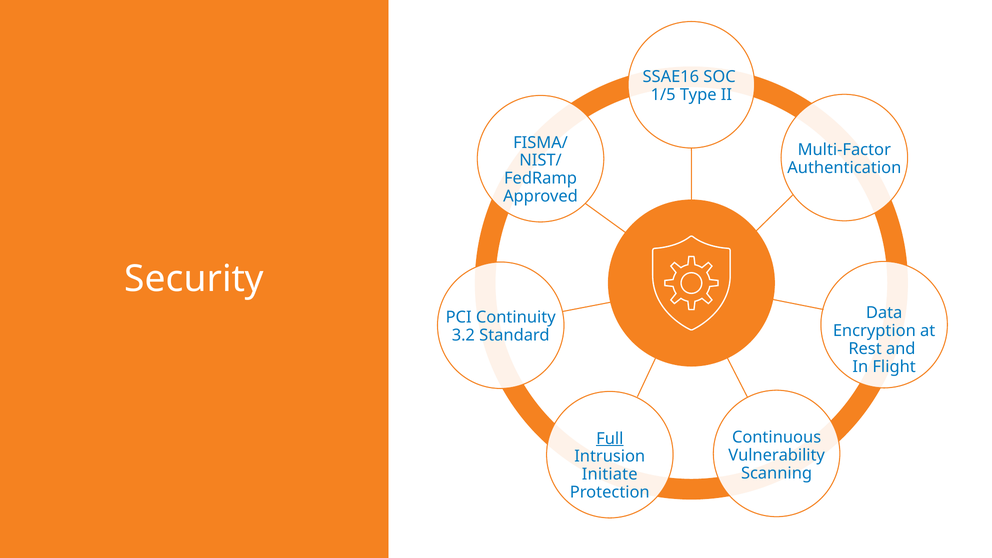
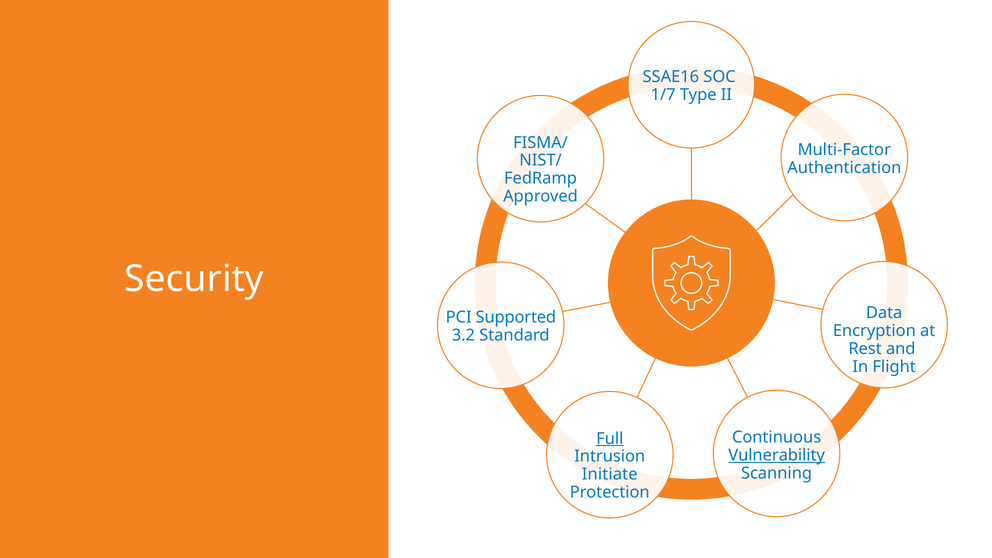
1/5: 1/5 -> 1/7 (663, 95)
Continuity: Continuity -> Supported (516, 317)
Vulnerability underline: none -> present (777, 455)
